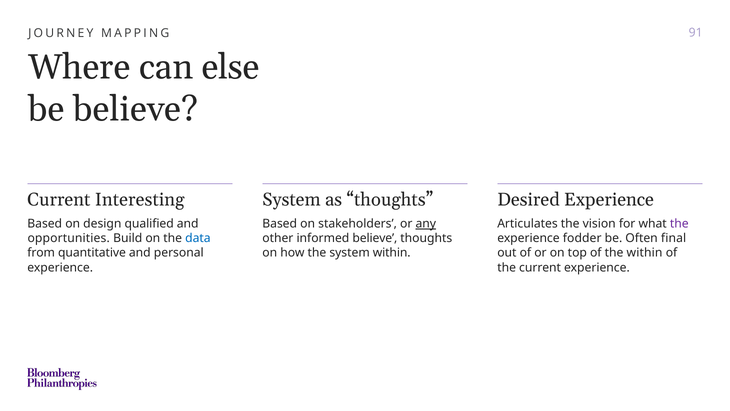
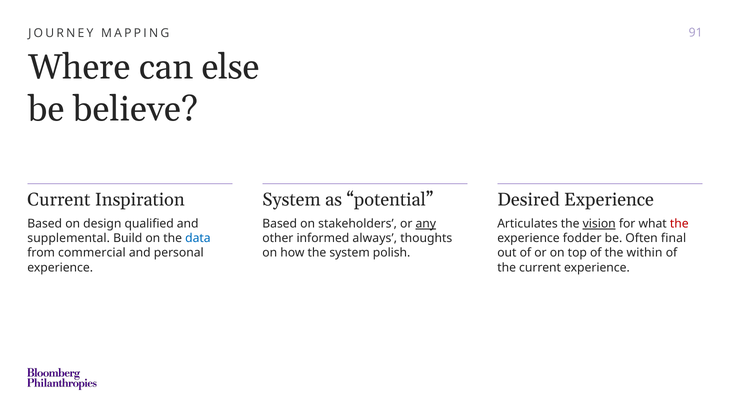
Interesting: Interesting -> Inspiration (140, 200)
as thoughts: thoughts -> potential (390, 200)
vision underline: none -> present (599, 224)
the colour: purple -> red (679, 224)
opportunities: opportunities -> supplemental (69, 238)
informed believe: believe -> always (375, 238)
quantitative: quantitative -> commercial (92, 253)
system within: within -> polish (392, 253)
